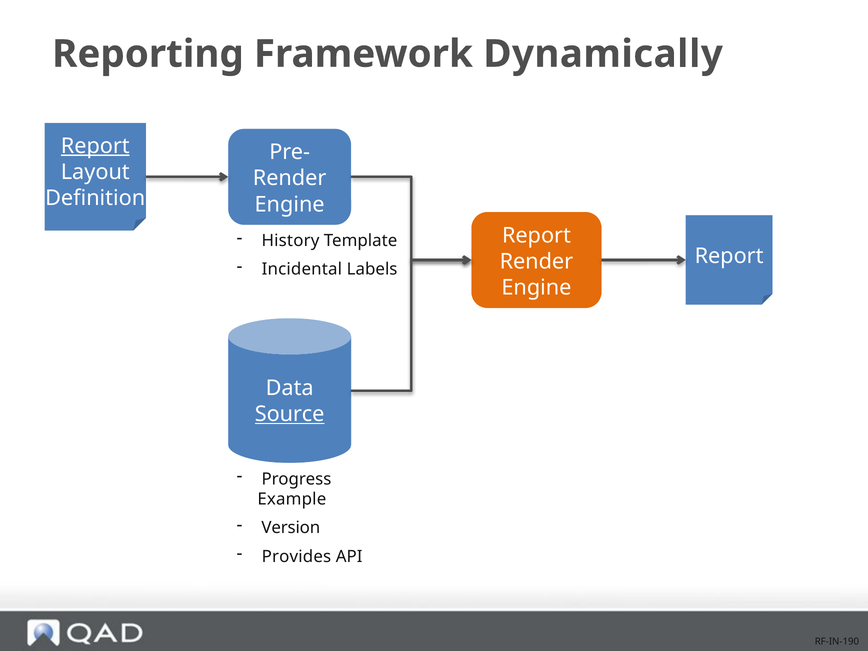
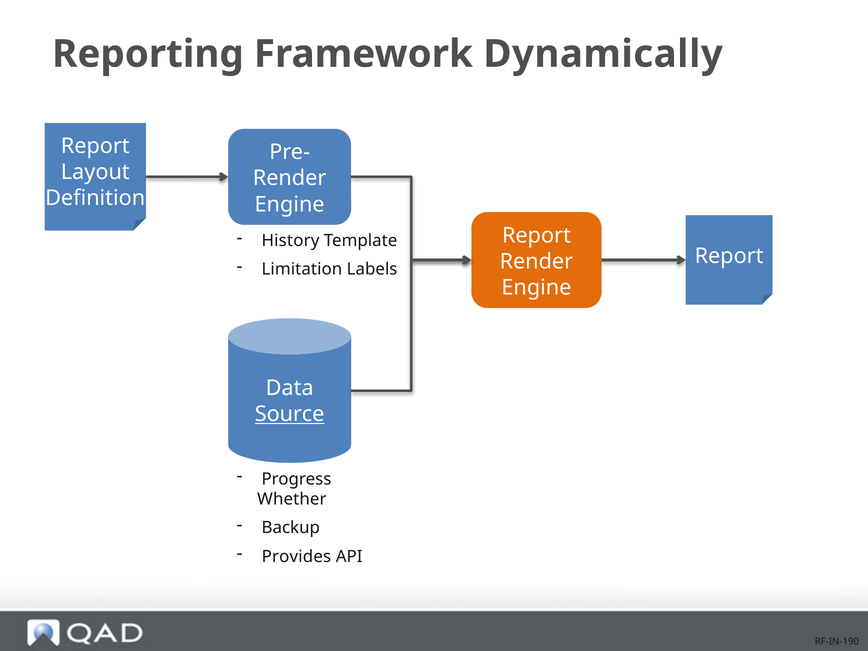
Report underline: present -> none (95, 146)
Incidental: Incidental -> Limitation (302, 269)
Example: Example -> Whether (292, 499)
Version: Version -> Backup (291, 528)
